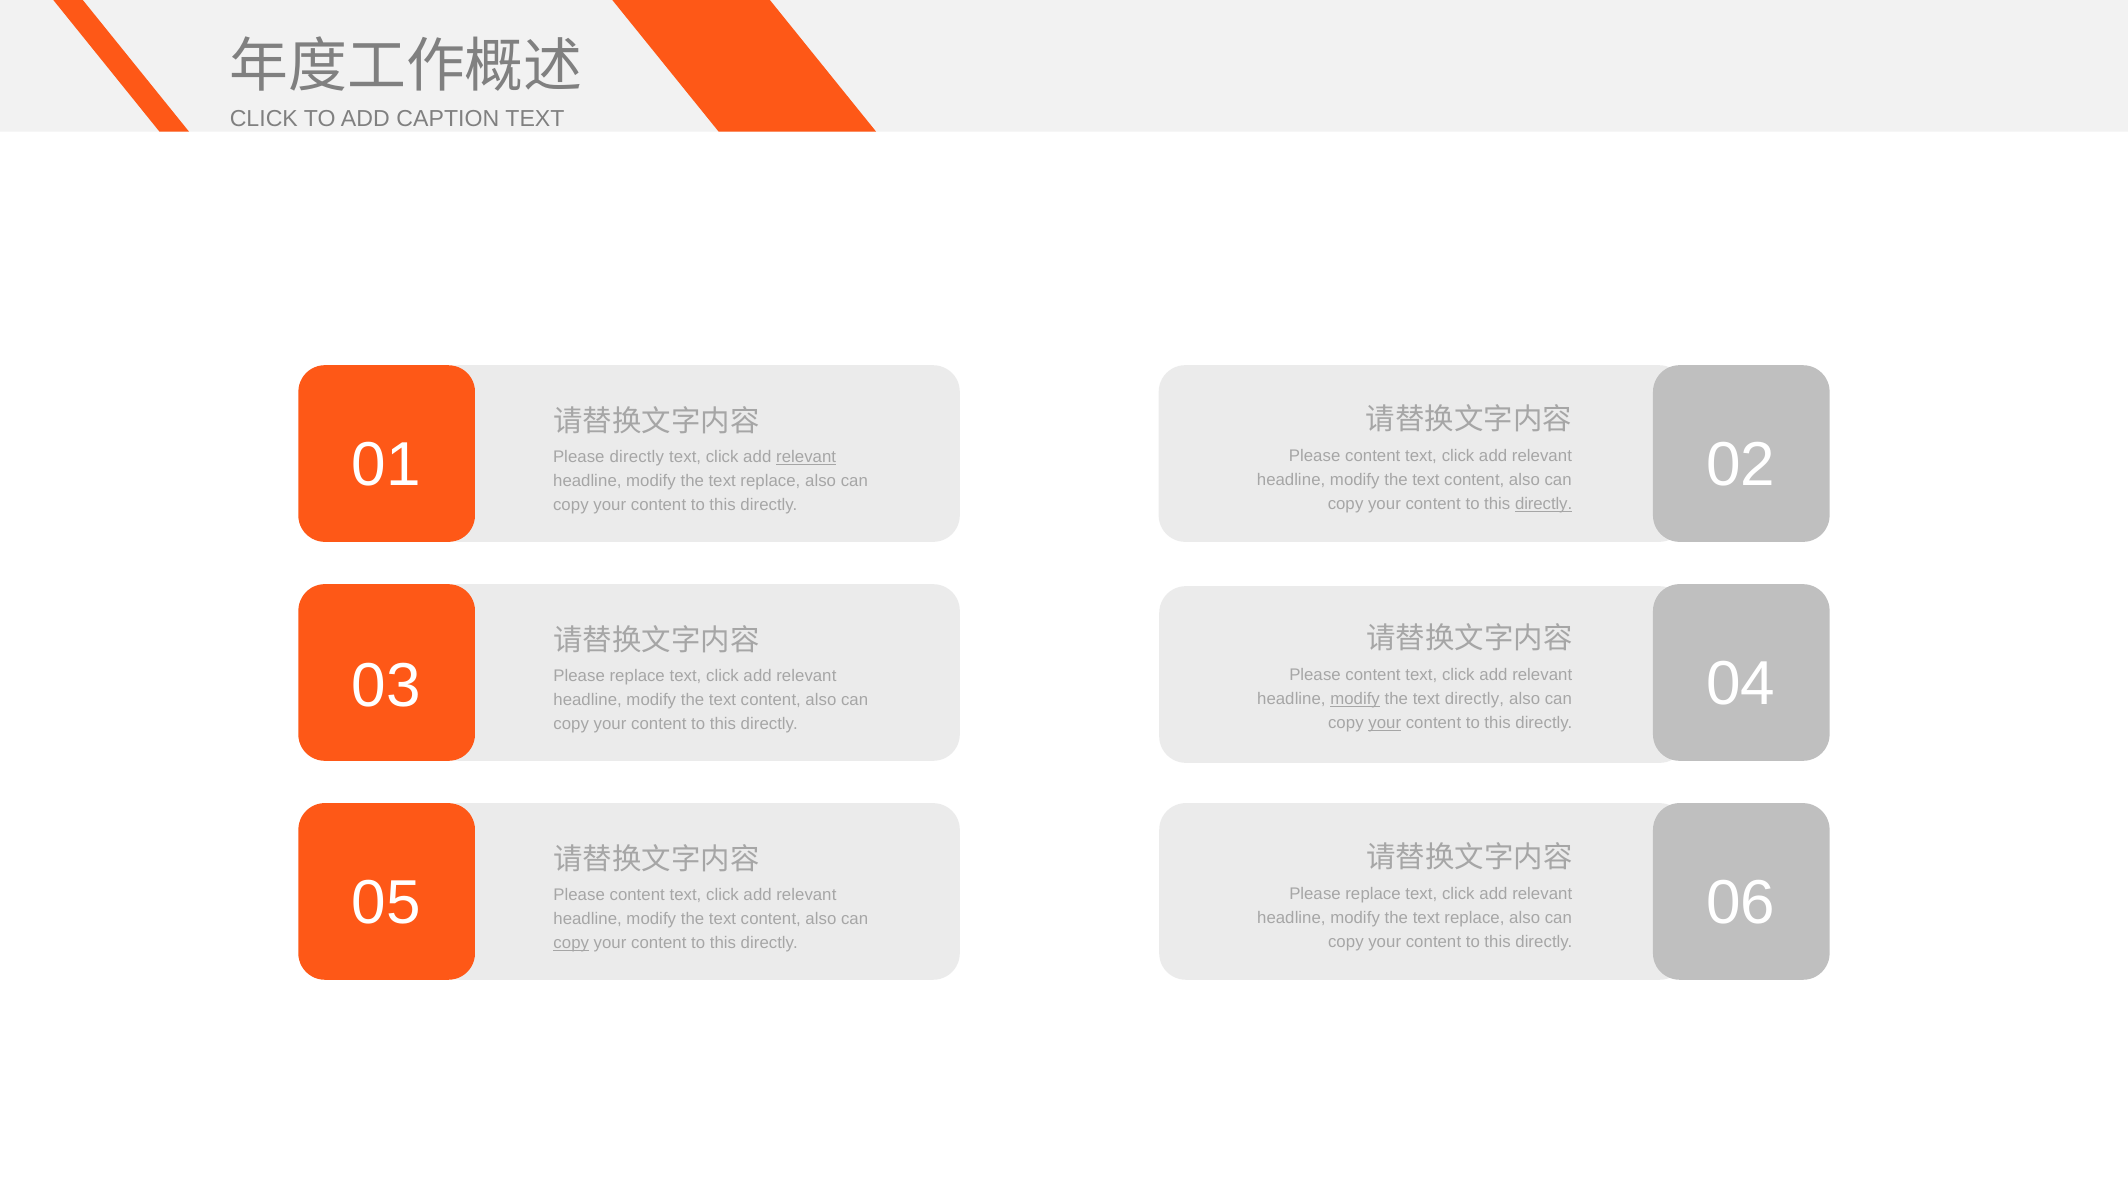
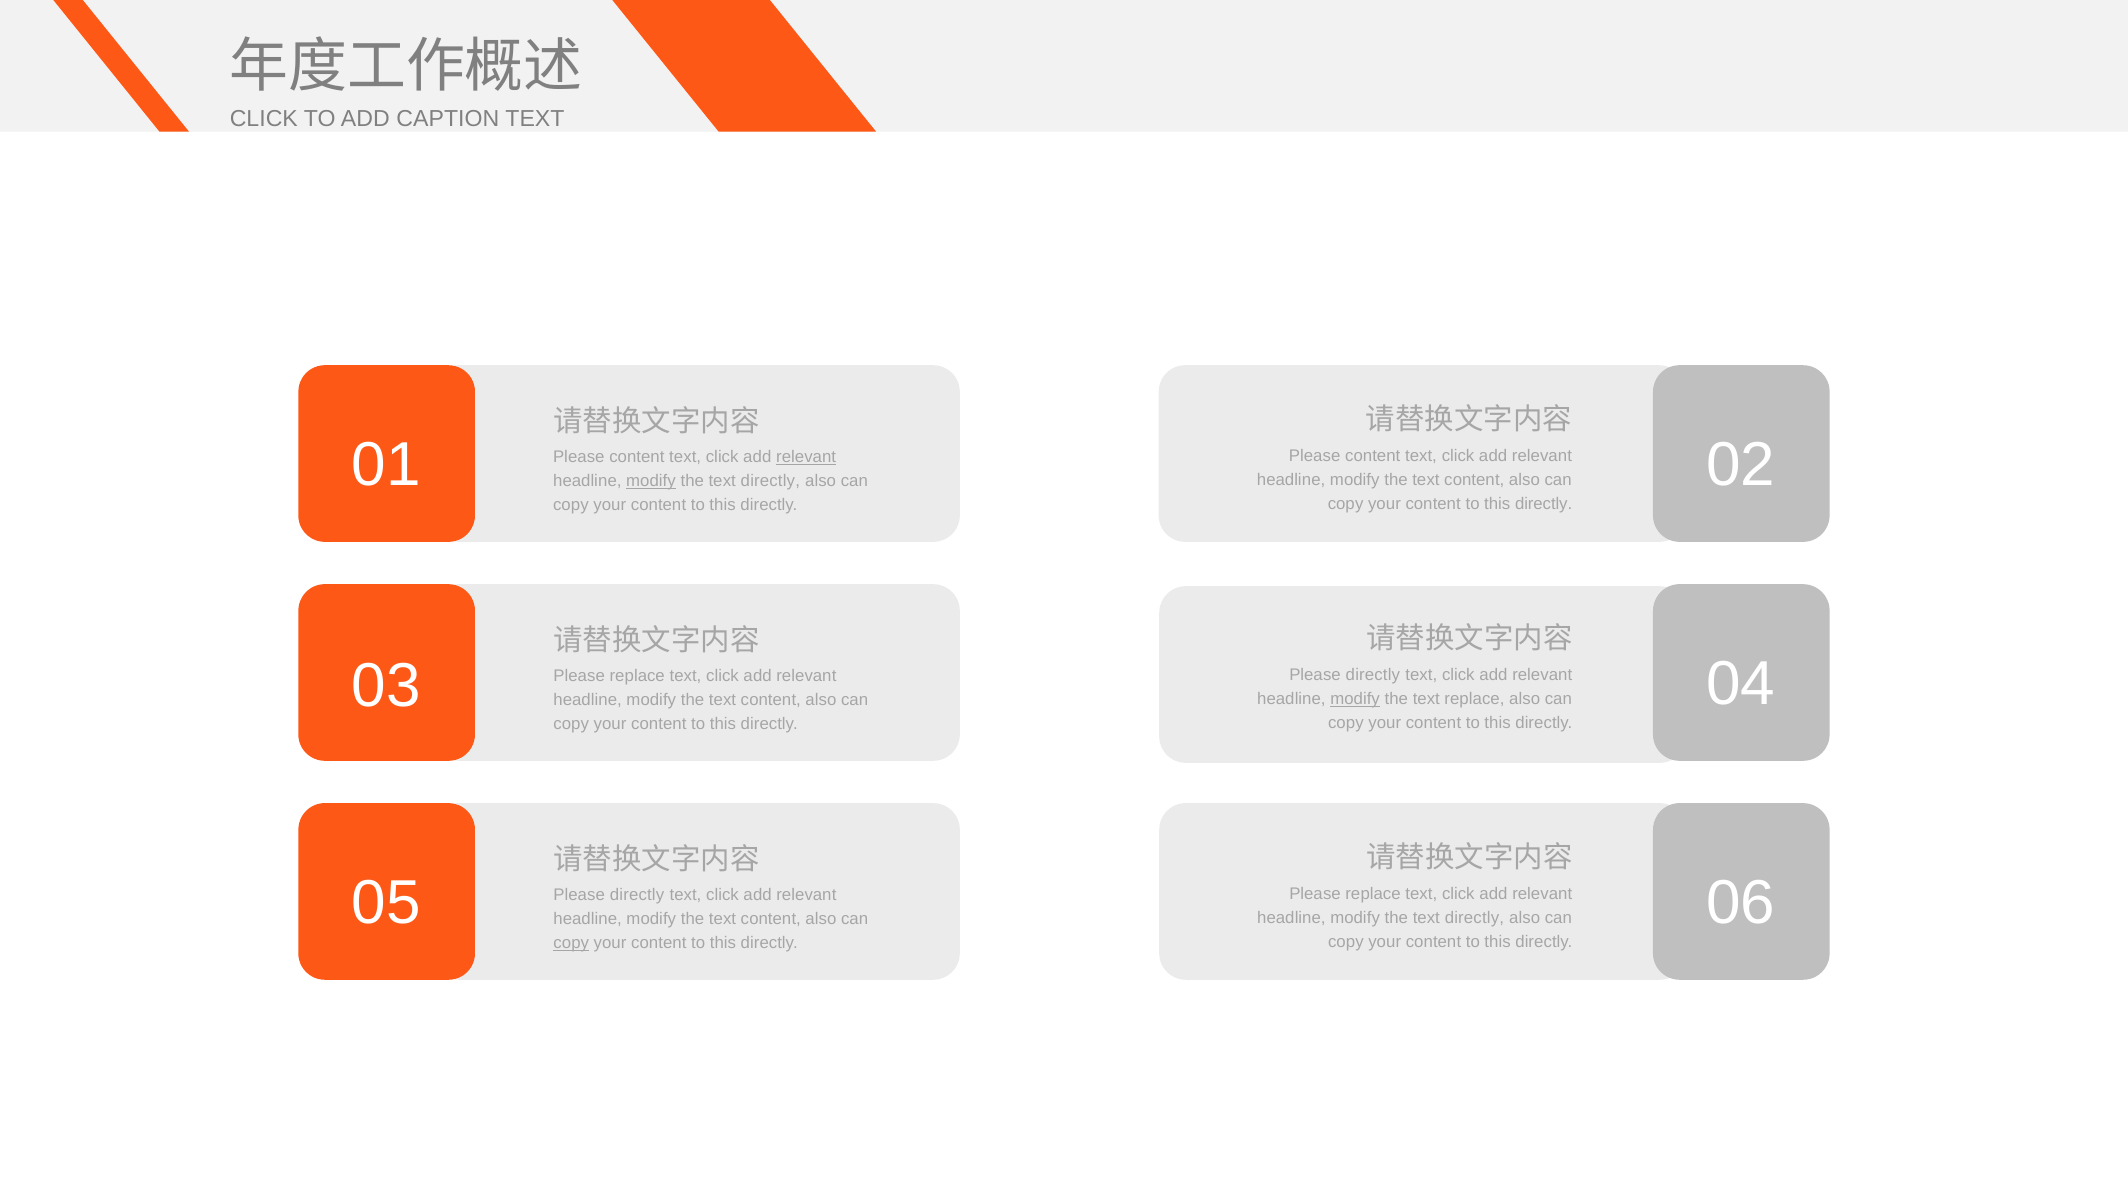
directly: directly -> content (637, 457)
modify underline: none -> present (651, 481)
replace: replace -> directly (770, 481)
directly underline: present -> none (1544, 504)
content: content -> directly (1373, 675)
text directly: directly -> replace (1474, 699)
your underline: present -> none (1385, 723)
content: content -> directly (637, 895)
replace: replace -> directly (1474, 918)
